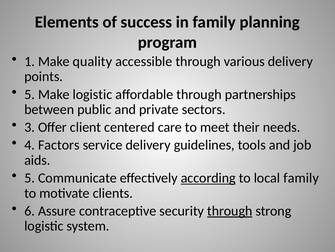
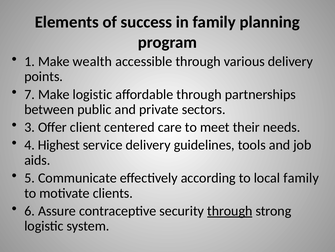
quality: quality -> wealth (92, 61)
5: 5 -> 7 (30, 94)
Factors: Factors -> Highest (59, 145)
according underline: present -> none (208, 178)
